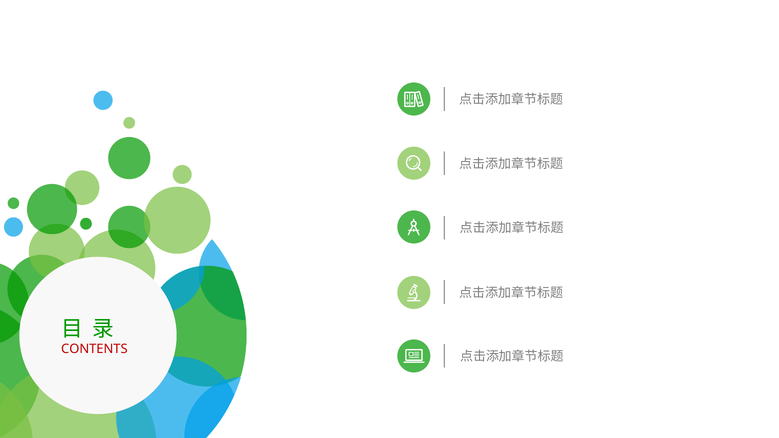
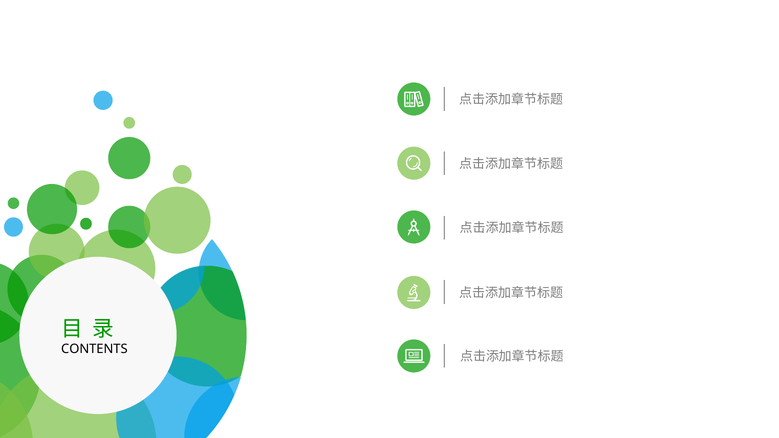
CONTENTS colour: red -> black (94, 349)
